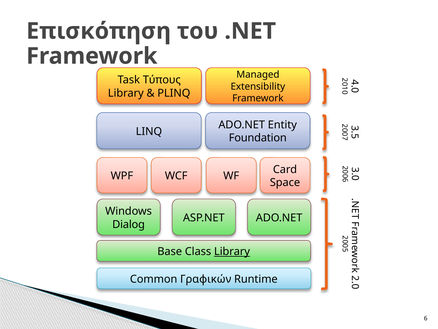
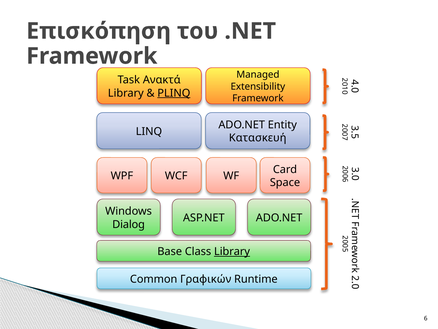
Τύπους: Τύπους -> Ανακτά (162, 80)
PLINQ underline: none -> present (174, 93)
Foundation: Foundation -> Κατασκευή (258, 138)
